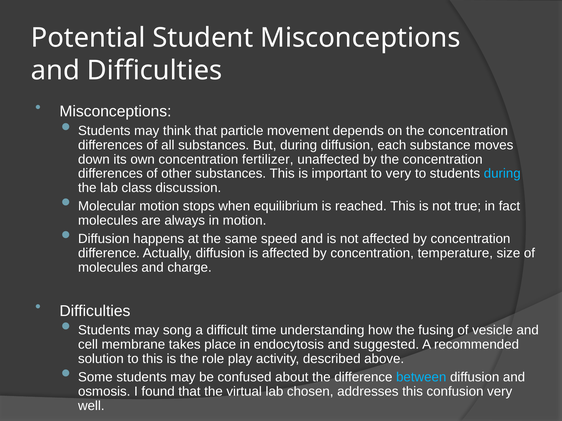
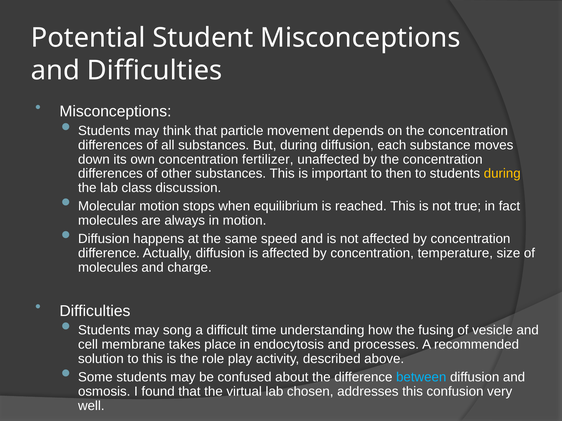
to very: very -> then (398, 174)
during colour: light blue -> yellow (502, 174)
suggested: suggested -> processes (386, 345)
